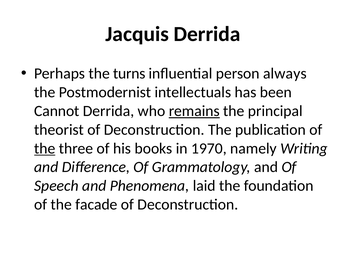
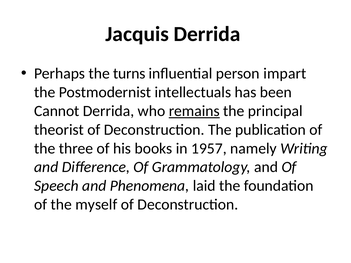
always: always -> impart (285, 74)
the underline: present -> none (45, 149)
1970: 1970 -> 1957 (209, 149)
facade: facade -> myself (96, 205)
